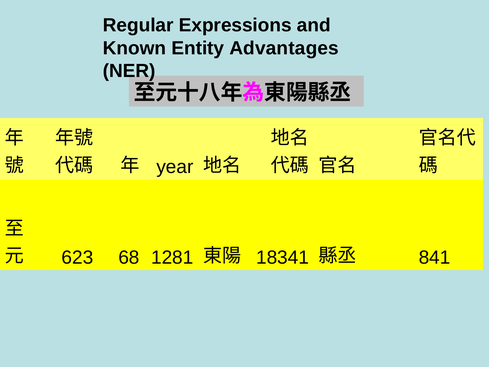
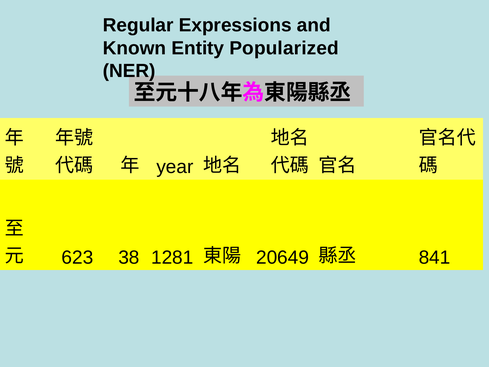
Advantages: Advantages -> Popularized (284, 48)
68: 68 -> 38 (129, 257)
18341: 18341 -> 20649 (283, 257)
